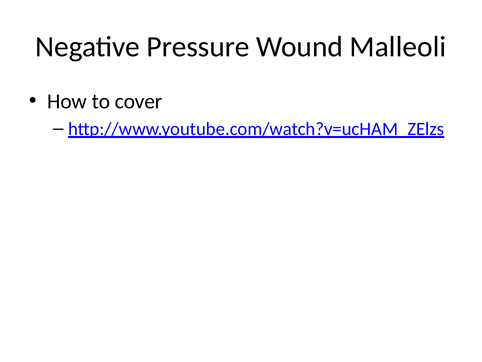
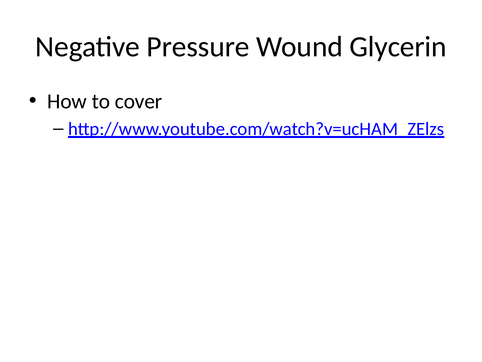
Malleoli: Malleoli -> Glycerin (398, 47)
